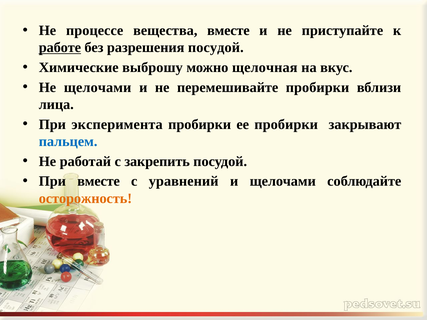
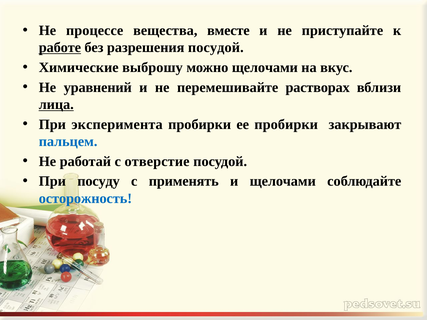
можно щелочная: щелочная -> щелочами (265, 68)
Не щелочами: щелочами -> уравнений (98, 87)
перемешивайте пробирки: пробирки -> растворах (318, 87)
лица underline: none -> present (56, 105)
закрепить: закрепить -> отверстие (157, 161)
При вместе: вместе -> посуду (99, 181)
уравнений: уравнений -> применять (184, 181)
осторожность colour: orange -> blue (85, 198)
